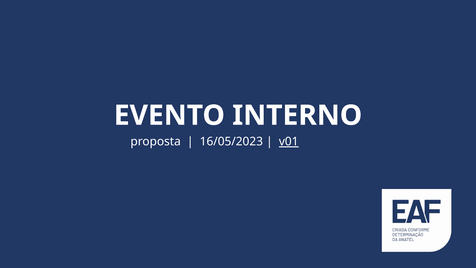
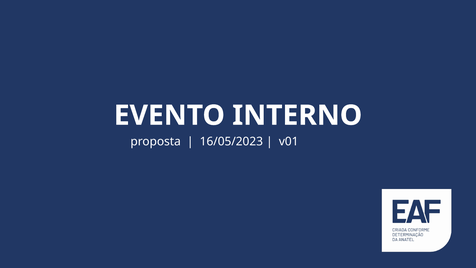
v01 underline: present -> none (289, 142)
